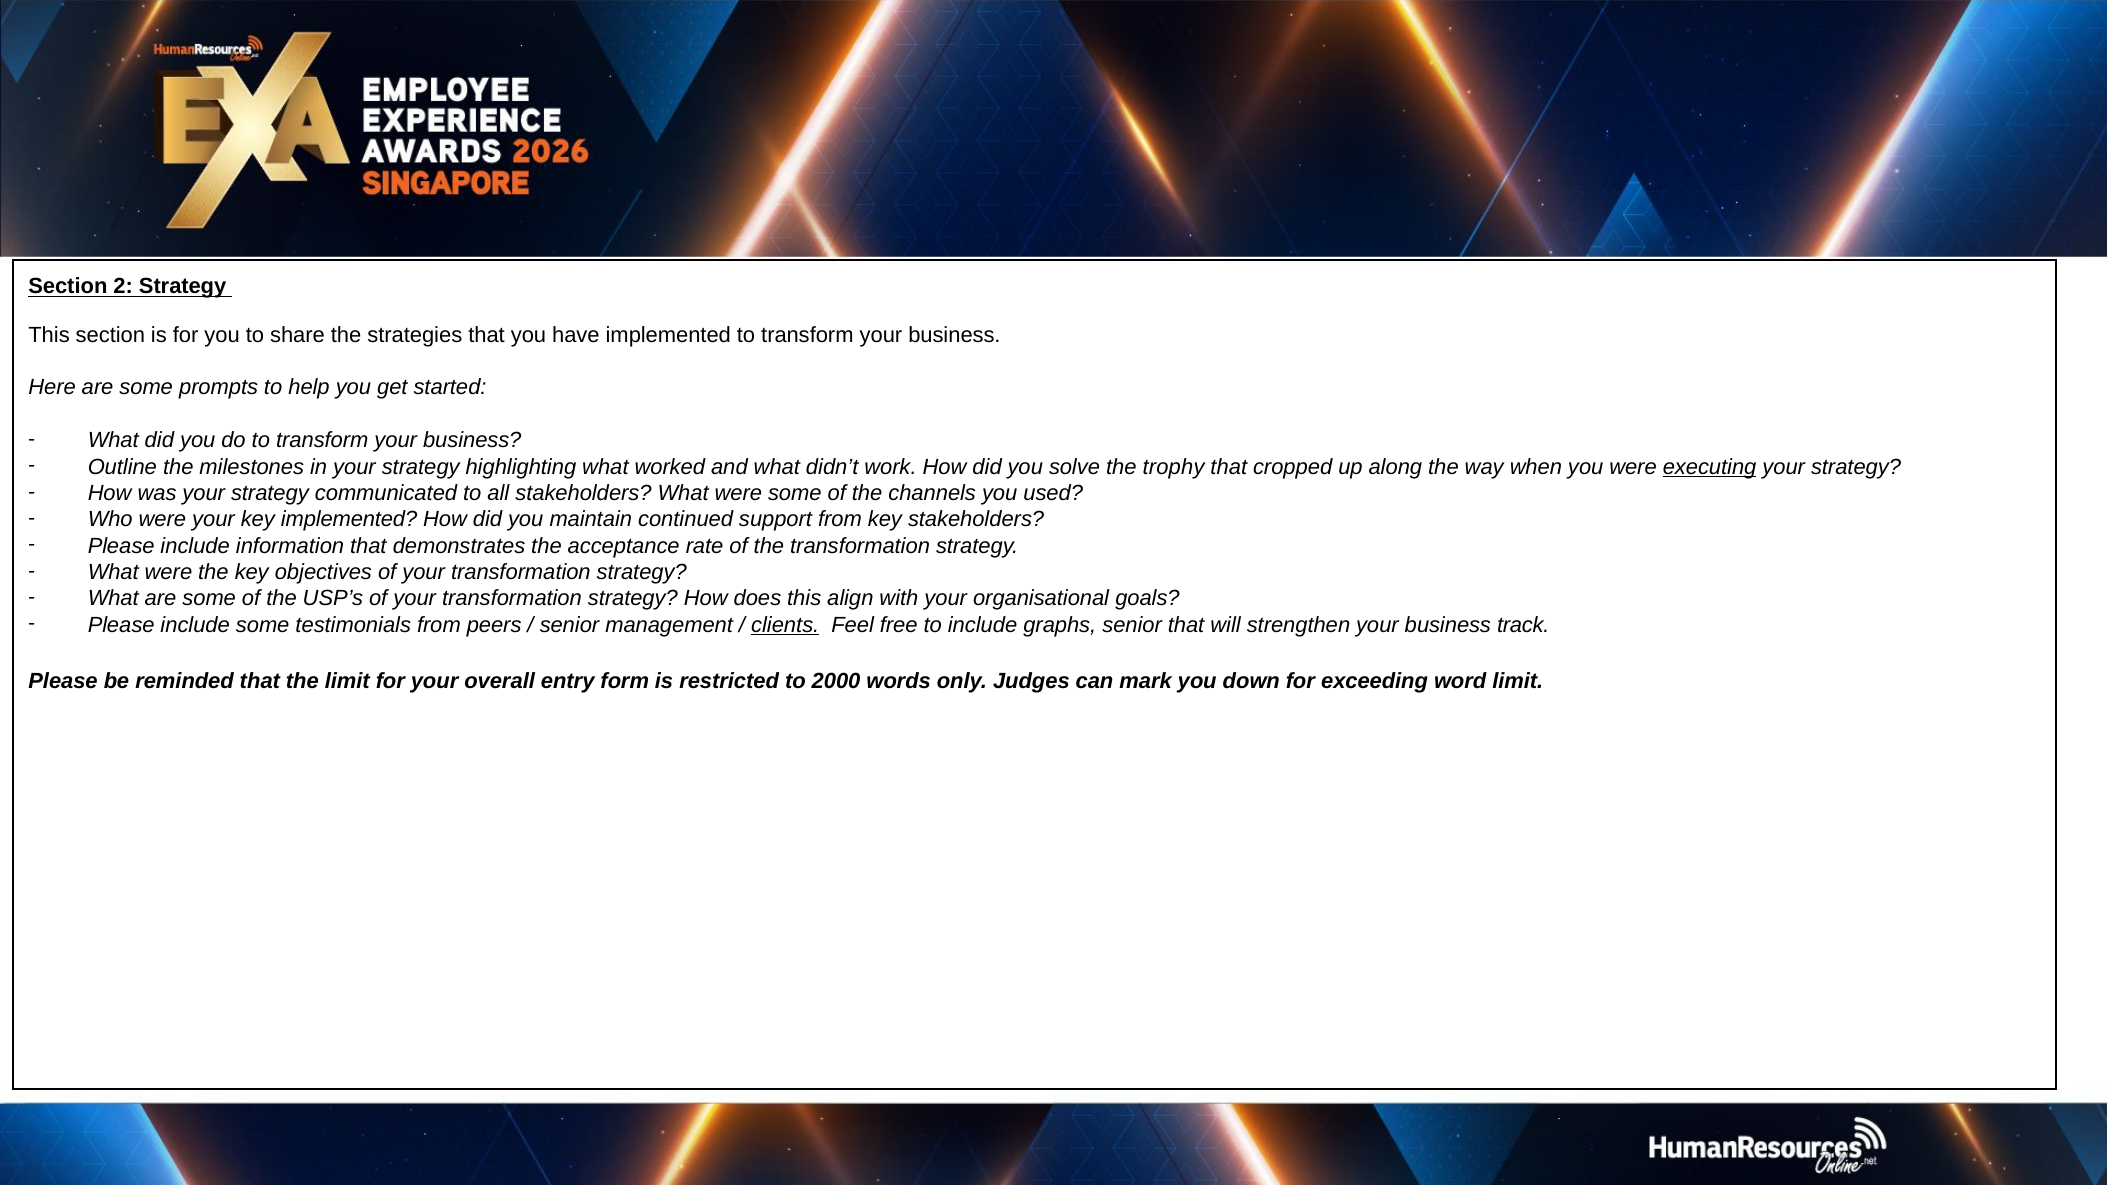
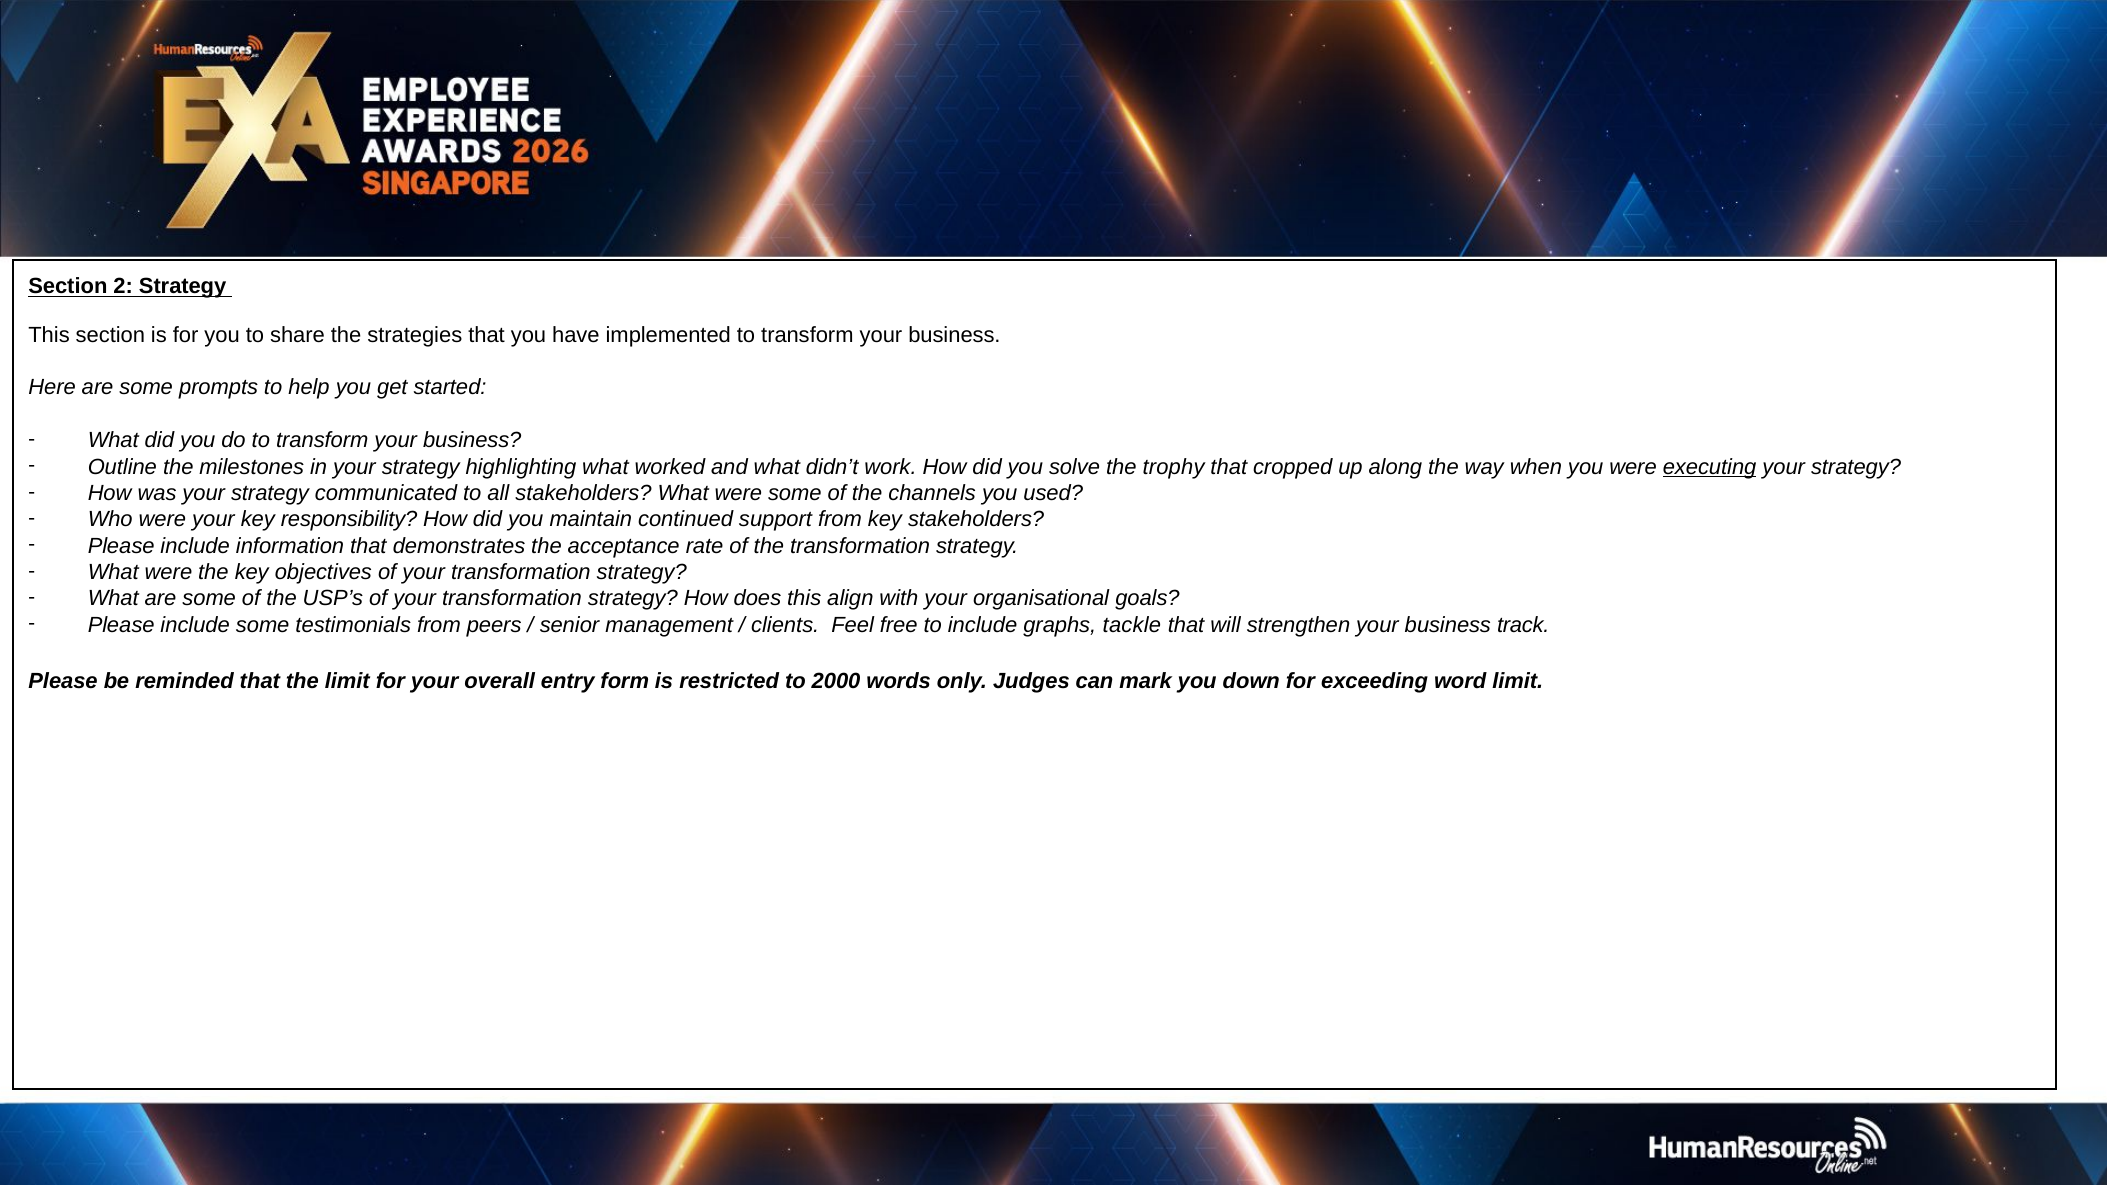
key implemented: implemented -> responsibility (349, 520)
clients underline: present -> none (785, 625)
graphs senior: senior -> tackle (1132, 625)
